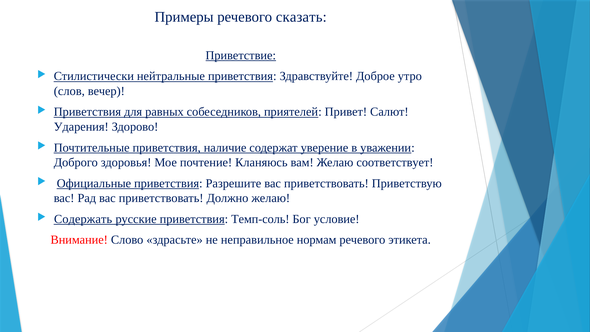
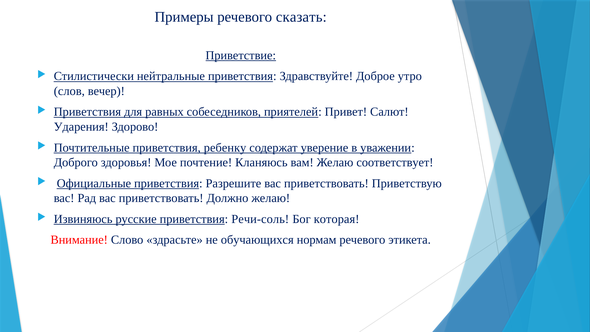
наличие: наличие -> ребенку (225, 148)
Содержать: Содержать -> Извиняюсь (83, 219)
Темп-соль: Темп-соль -> Речи-соль (260, 219)
условие: условие -> которая (337, 219)
неправильное: неправильное -> обучающихся (257, 240)
